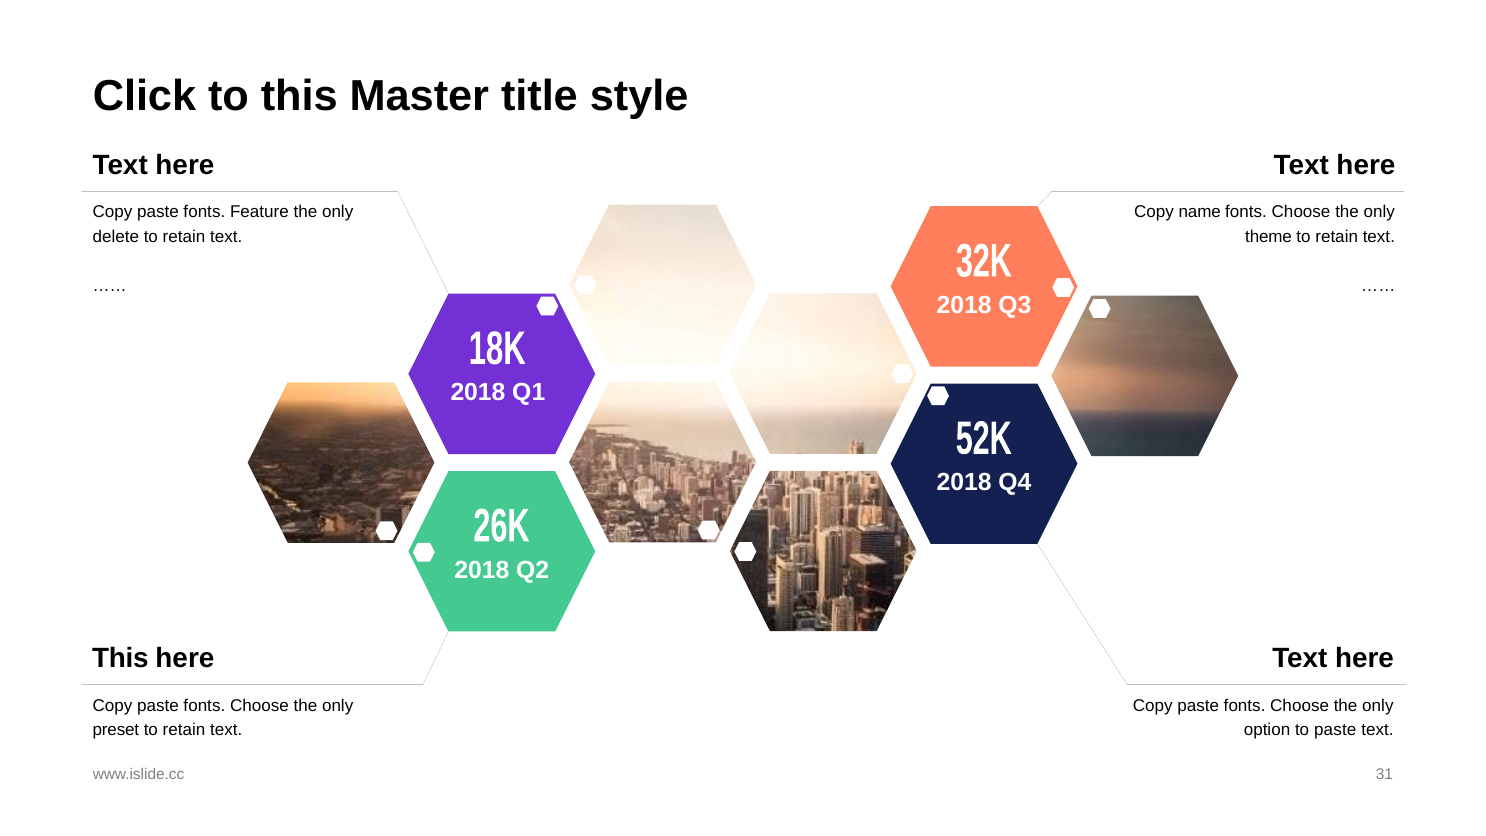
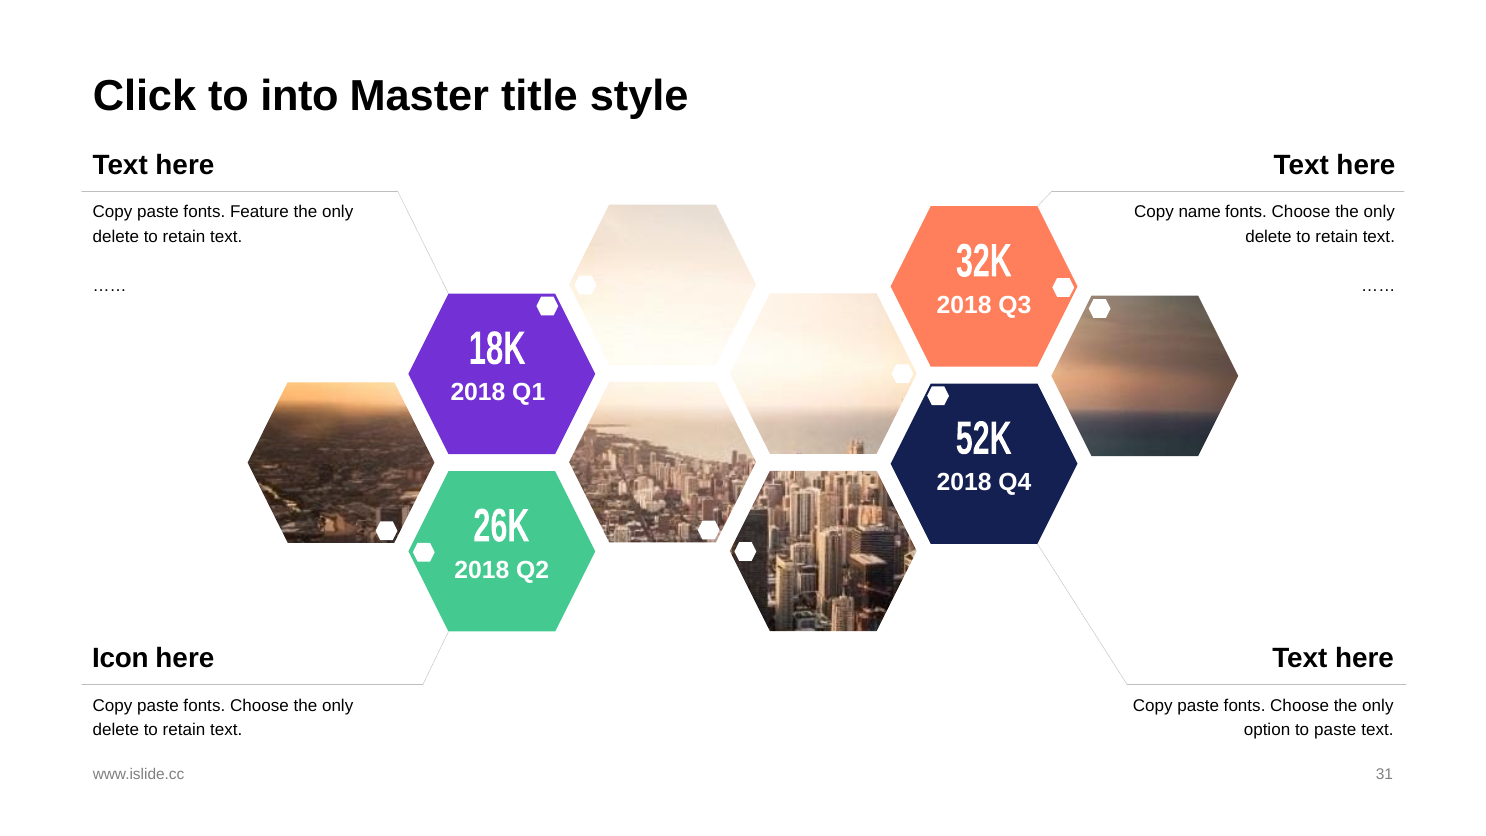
to this: this -> into (299, 96)
theme: theme -> delete (1268, 237)
This: This -> Icon (120, 658)
preset: preset -> delete (116, 730)
